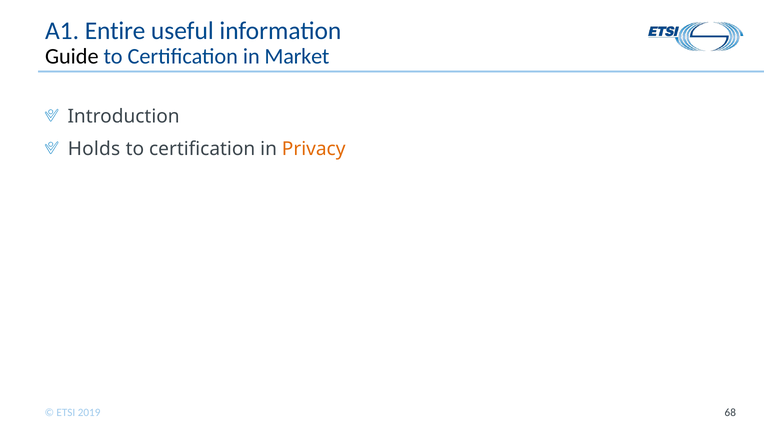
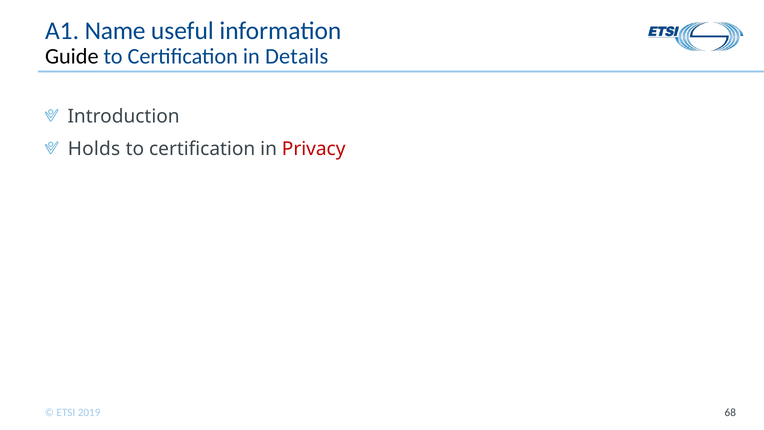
Entire: Entire -> Name (115, 31)
Market: Market -> Details (297, 56)
Privacy colour: orange -> red (314, 149)
